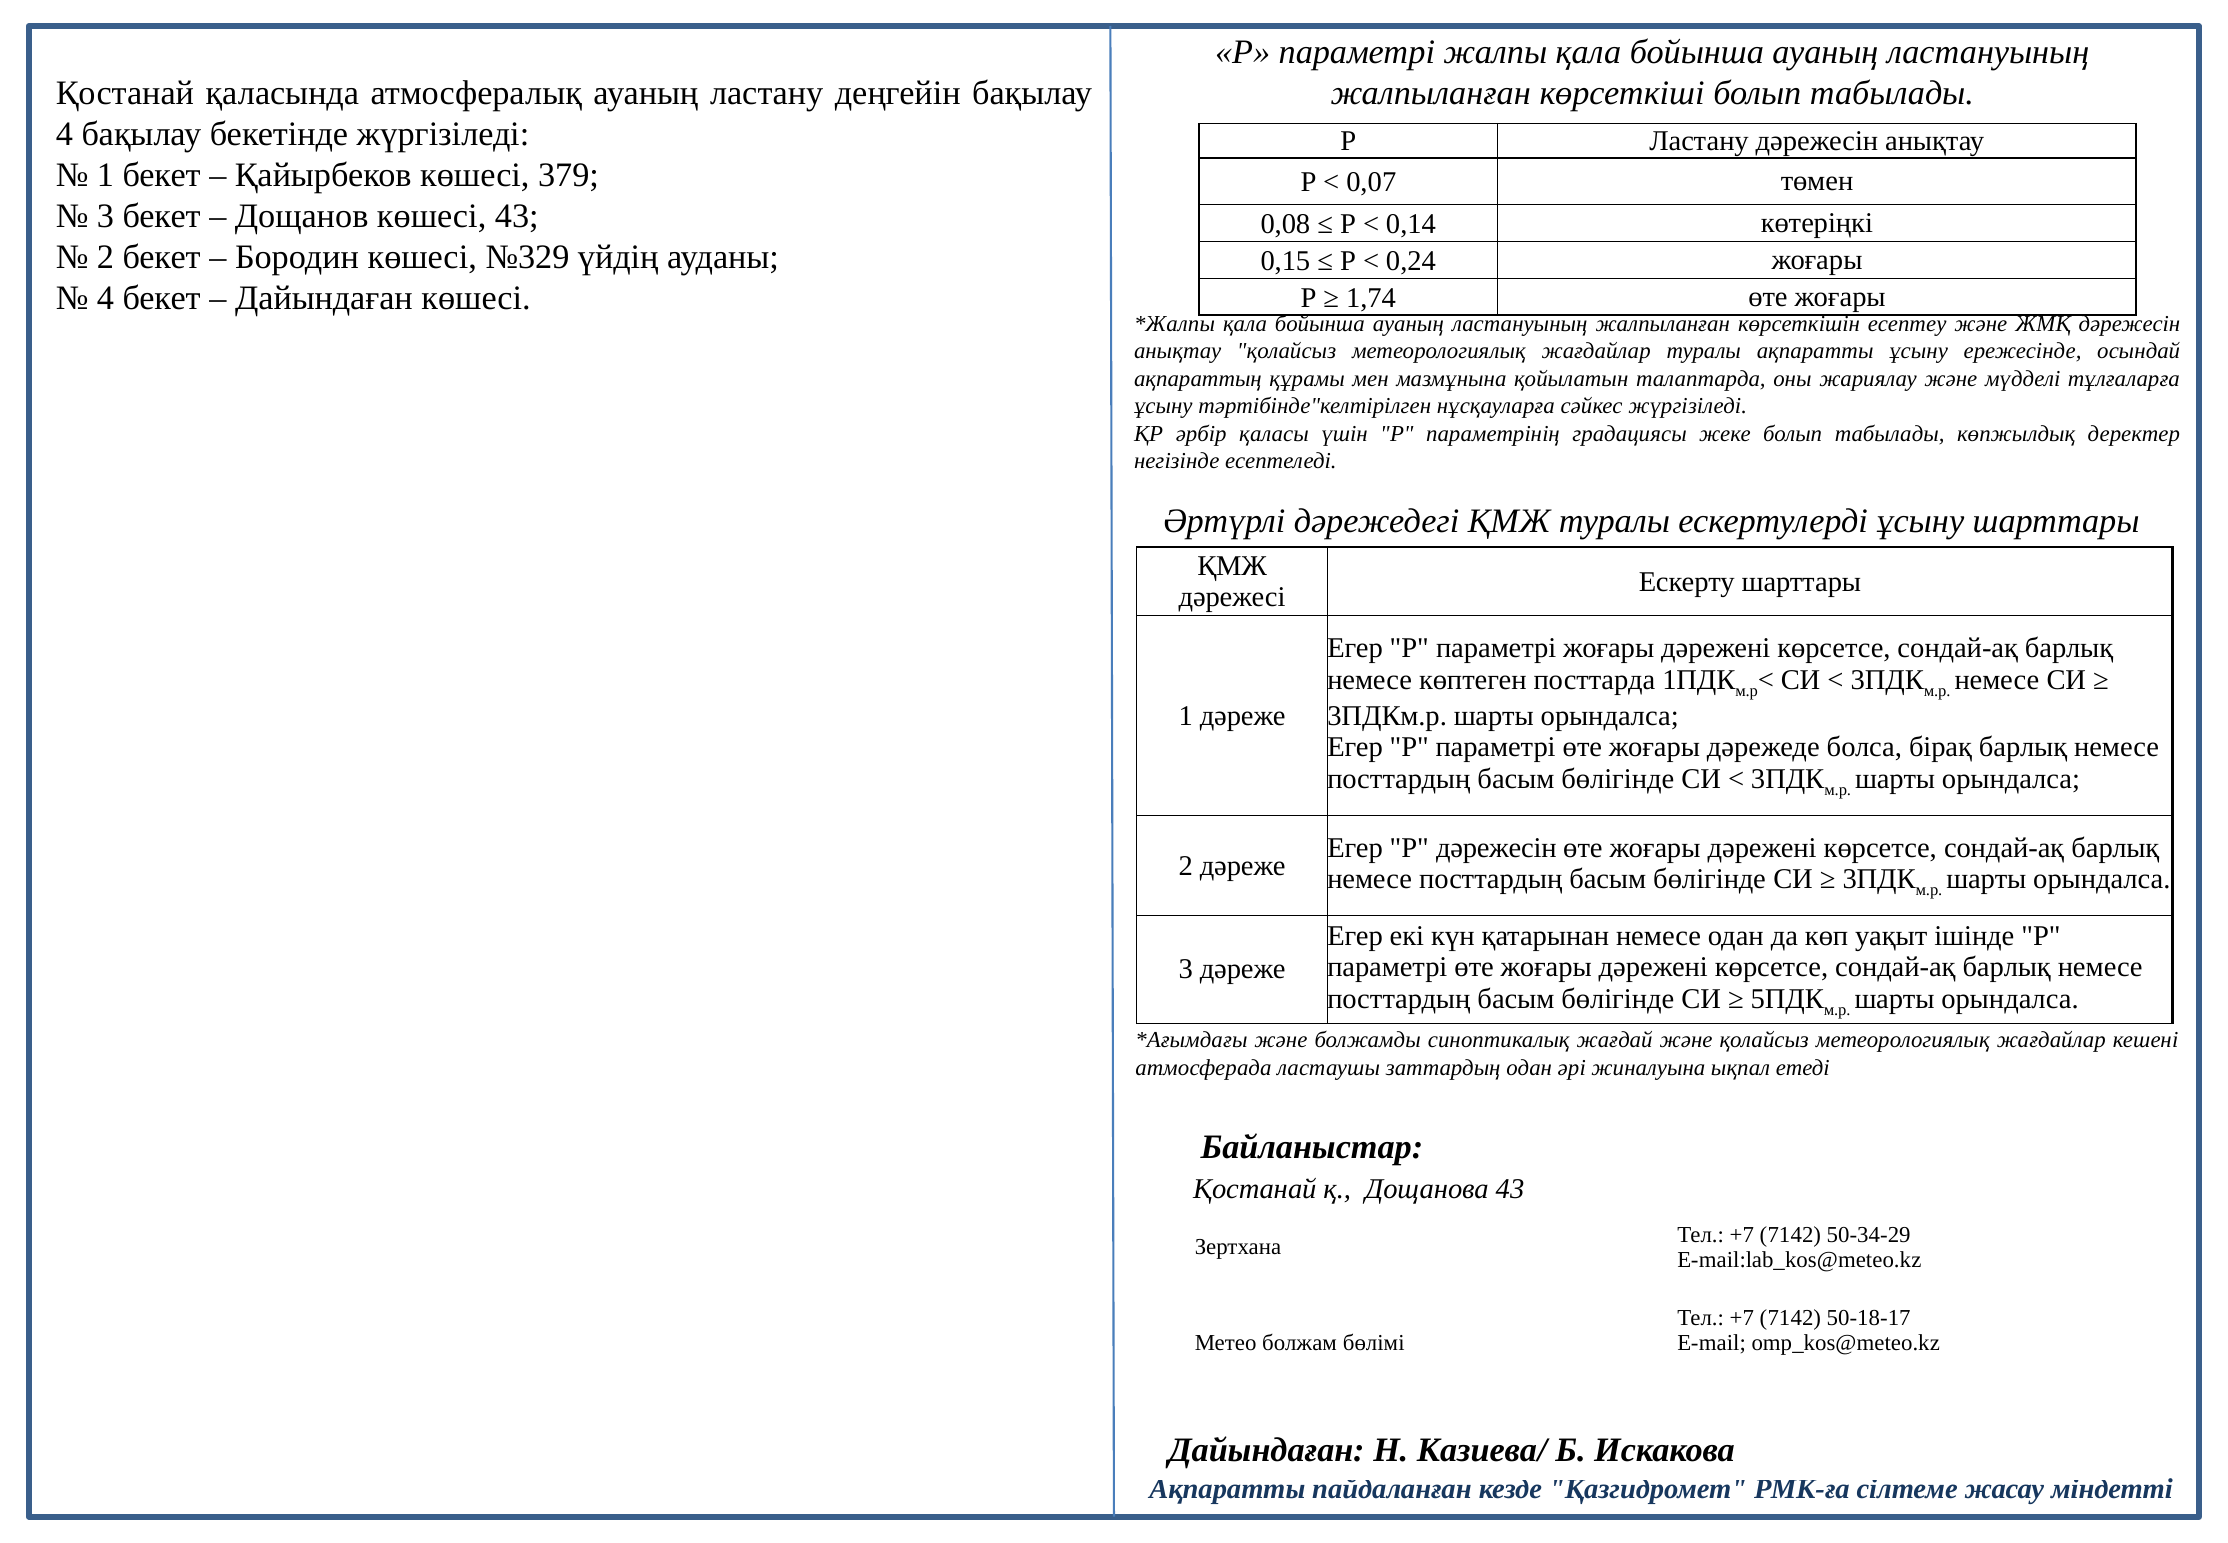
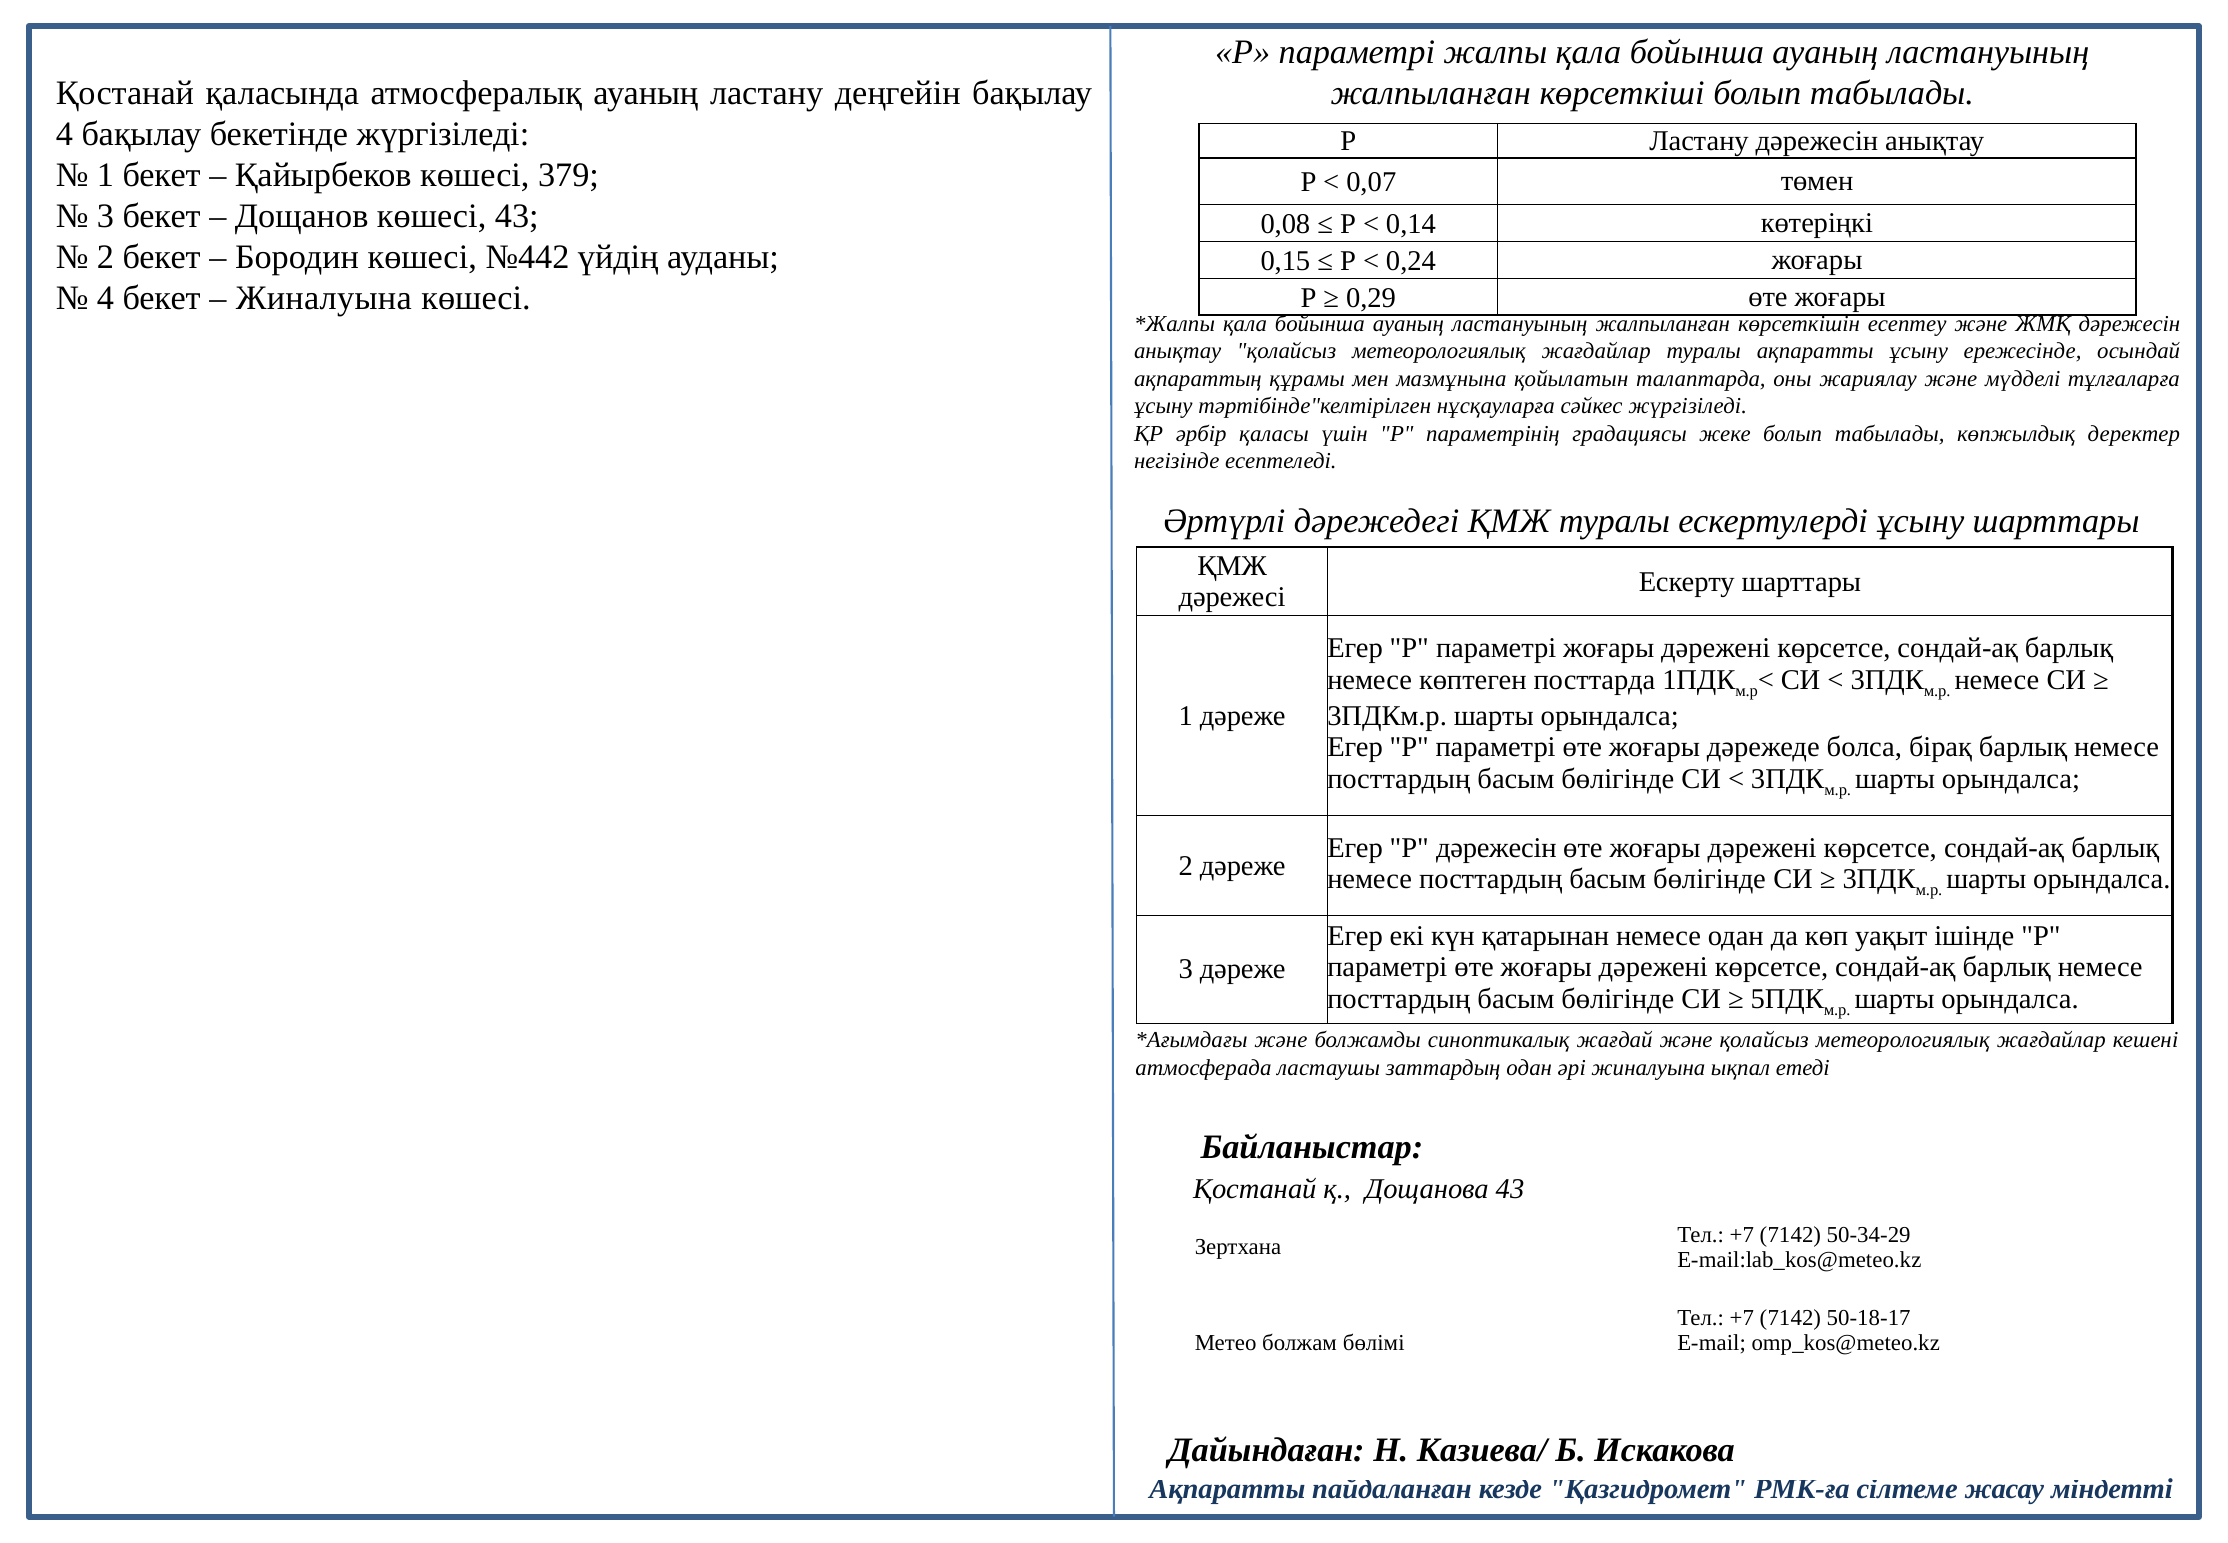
№329: №329 -> №442 (527, 257)
Дайындаған: Дайындаған -> Жиналуына (324, 298)
1,74: 1,74 -> 0,29 (1371, 298)
